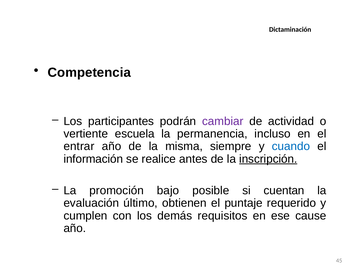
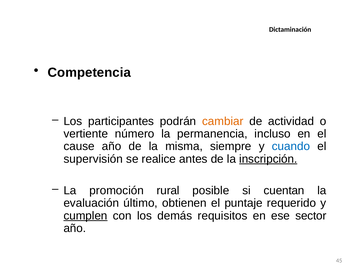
cambiar colour: purple -> orange (223, 121)
escuela: escuela -> número (135, 134)
entrar: entrar -> cause (79, 146)
información: información -> supervisión (93, 159)
bajo: bajo -> rural (168, 191)
cumplen underline: none -> present (85, 216)
cause: cause -> sector (311, 216)
